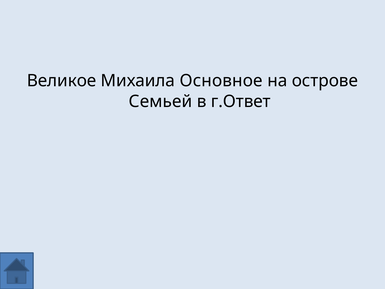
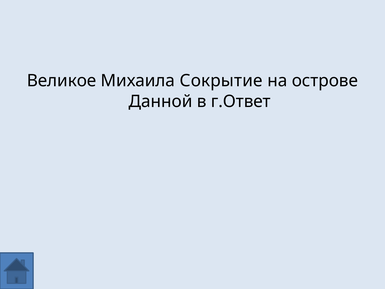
Основное: Основное -> Сокрытие (221, 81)
Семьей: Семьей -> Данной (161, 101)
